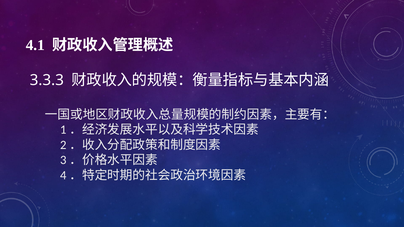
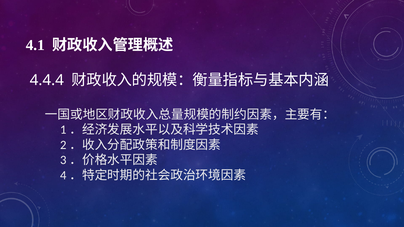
3.3.3: 3.3.3 -> 4.4.4 (47, 80)
